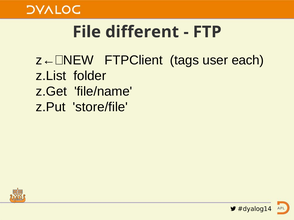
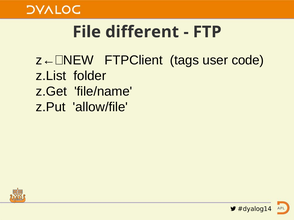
each: each -> code (248, 60)
store/file: store/file -> allow/file (100, 107)
